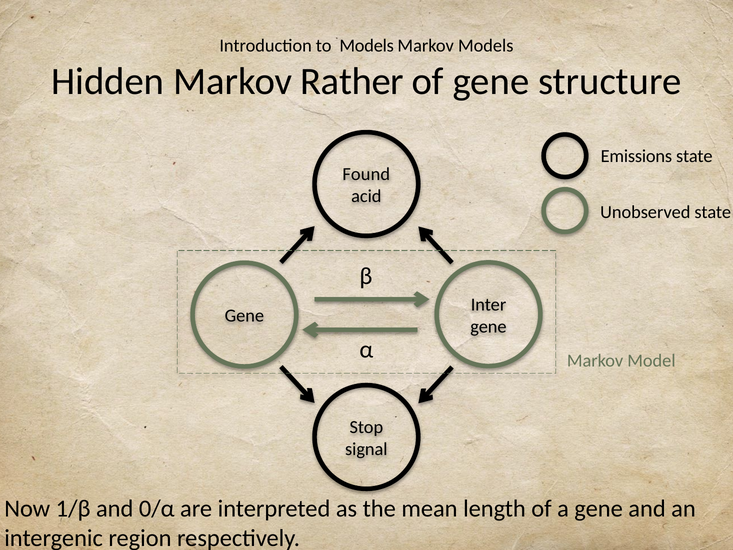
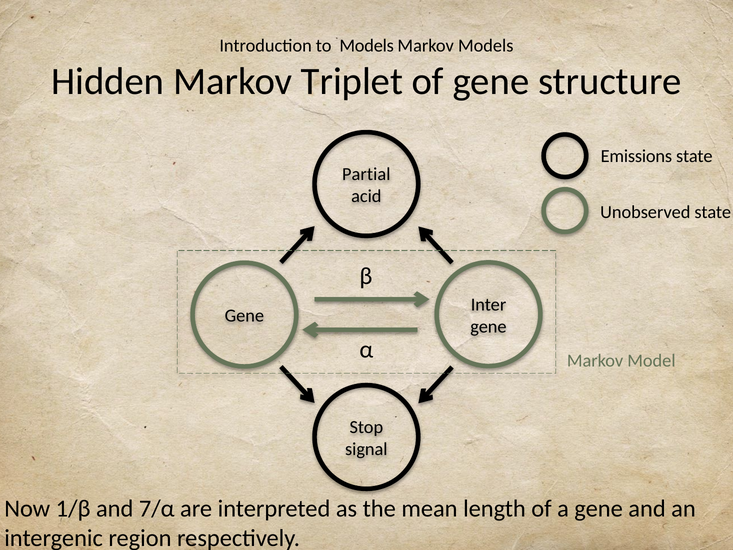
Rather: Rather -> Triplet (352, 82)
Found: Found -> Partial (366, 174)
0/α: 0/α -> 7/α (157, 509)
